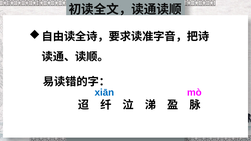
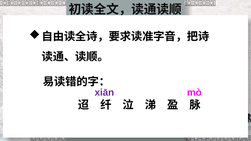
xiān colour: blue -> purple (104, 93)
